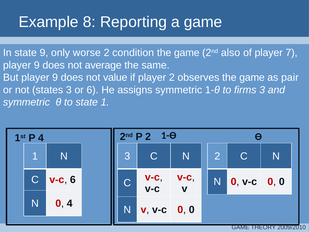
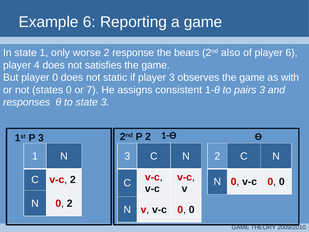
Example 8: 8 -> 6 (89, 22)
state 9: 9 -> 1 (44, 53)
condition: condition -> response (133, 53)
game: game -> bears (187, 53)
player 7: 7 -> 6 (292, 53)
9: 9 -> 4 (37, 65)
average: average -> satisfies (103, 65)
same: same -> game (156, 65)
But player 9: 9 -> 0 (55, 77)
value: value -> static (115, 77)
player 2: 2 -> 3 (172, 77)
pair: pair -> with (290, 77)
states 3: 3 -> 0 (69, 90)
or 6: 6 -> 7 (93, 90)
assigns symmetric: symmetric -> consistent (179, 90)
firms: firms -> pairs (245, 90)
symmetric: symmetric -> responses (27, 102)
state 1: 1 -> 3 (105, 102)
P 4: 4 -> 3 (41, 138)
v-c 6: 6 -> 2 (73, 180)
0 4: 4 -> 2 (70, 203)
